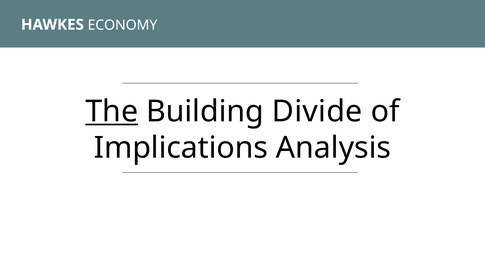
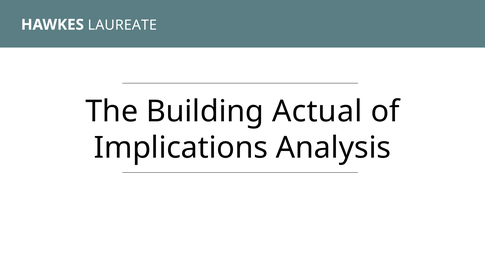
ECONOMY: ECONOMY -> LAUREATE (122, 25)
The underline: present -> none (112, 111)
Divide: Divide -> Actual (317, 111)
